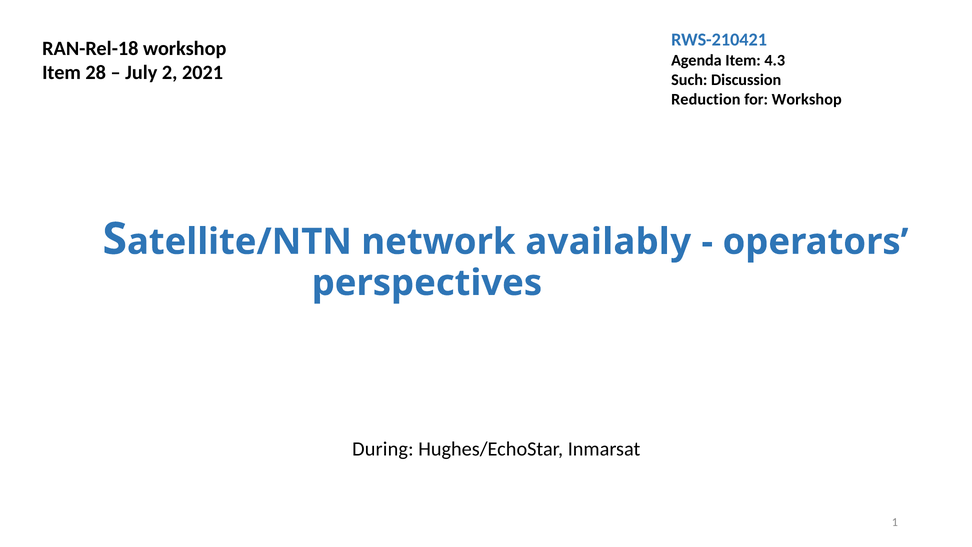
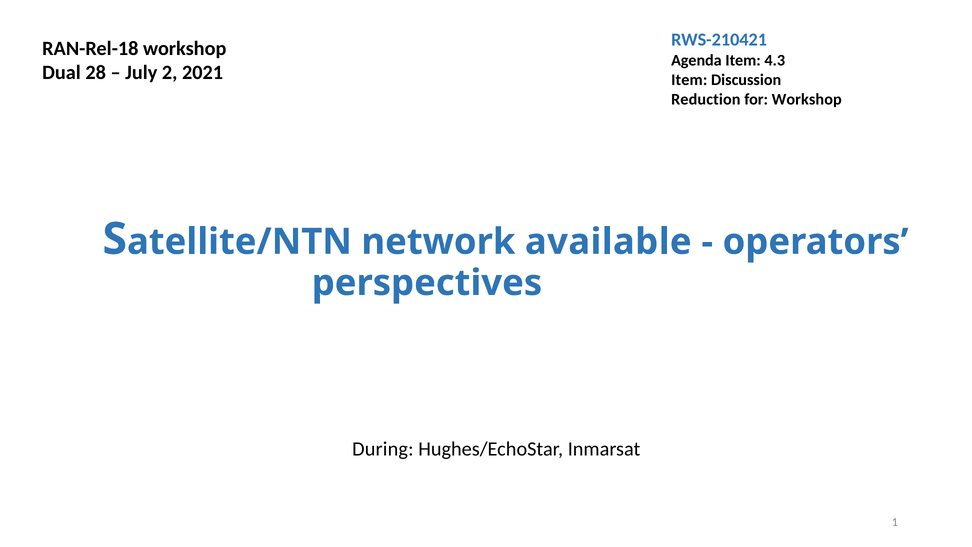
Item: Item -> Dual (61, 73)
Such: Such -> Item (689, 80)
availably: availably -> available (608, 242)
